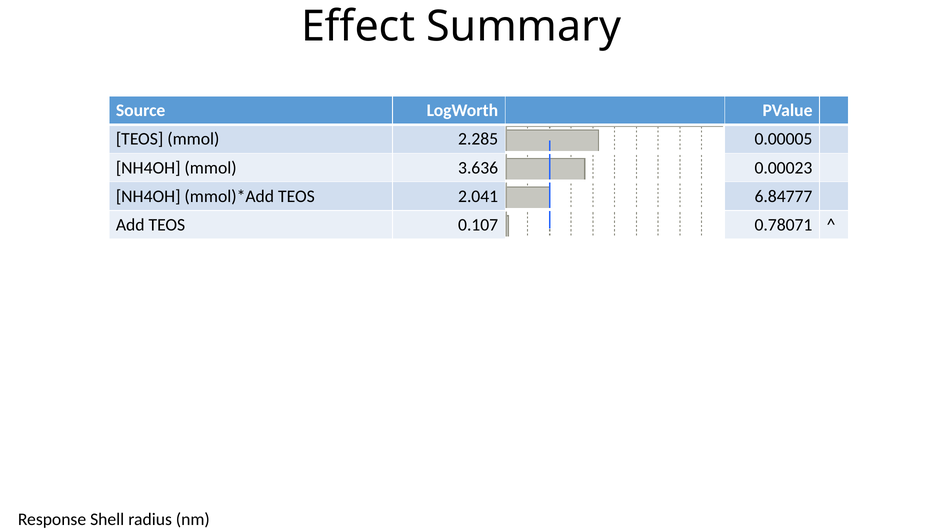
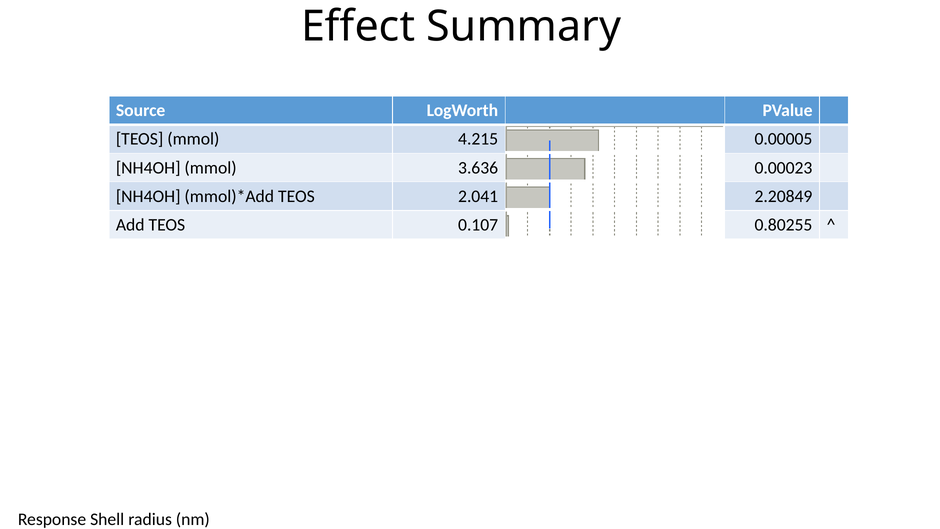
2.285: 2.285 -> 4.215 (478, 139)
6.84777: 6.84777 -> 2.20849 (783, 196)
0.78071: 0.78071 -> 0.80255 (783, 225)
